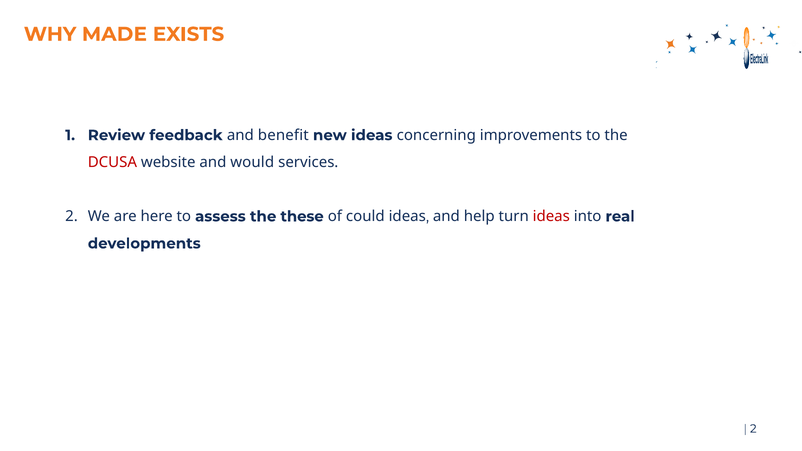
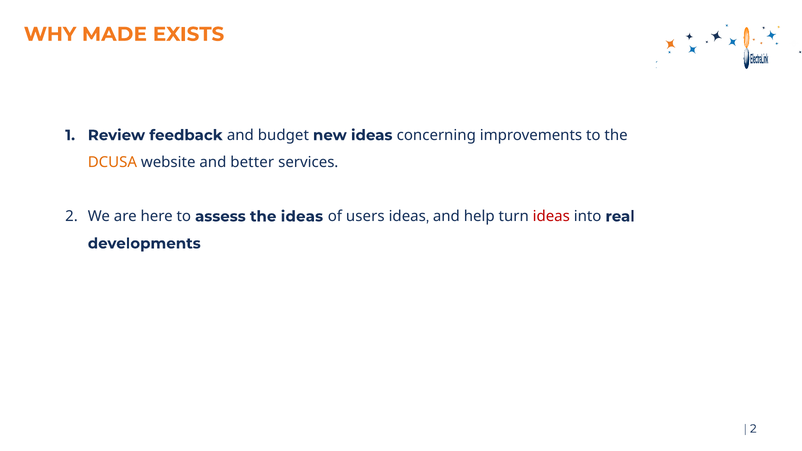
benefit: benefit -> budget (283, 135)
DCUSA colour: red -> orange (112, 162)
would: would -> better (252, 162)
the these: these -> ideas (302, 217)
could: could -> users (365, 217)
